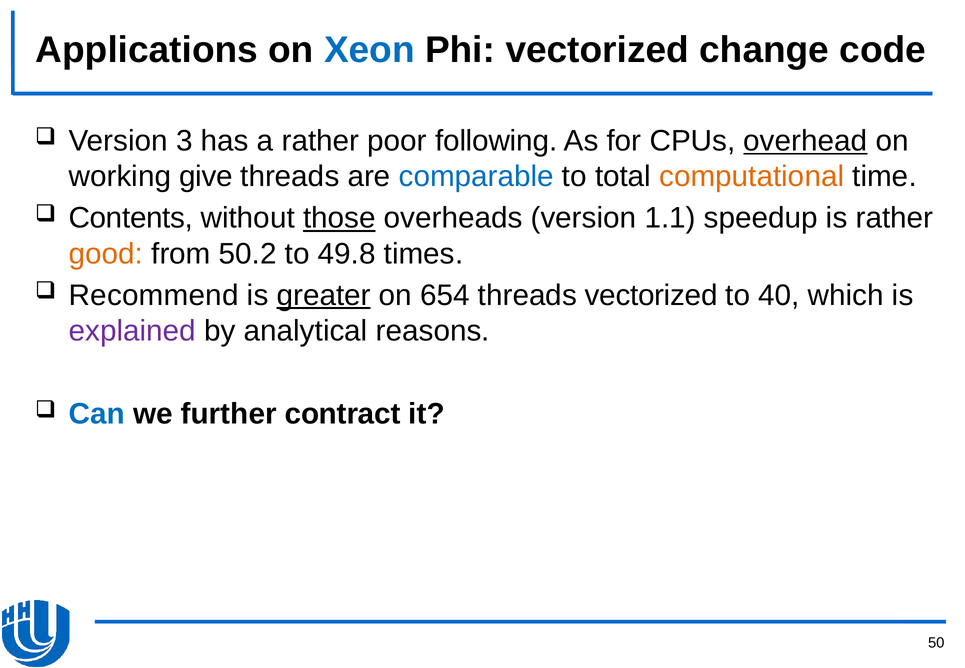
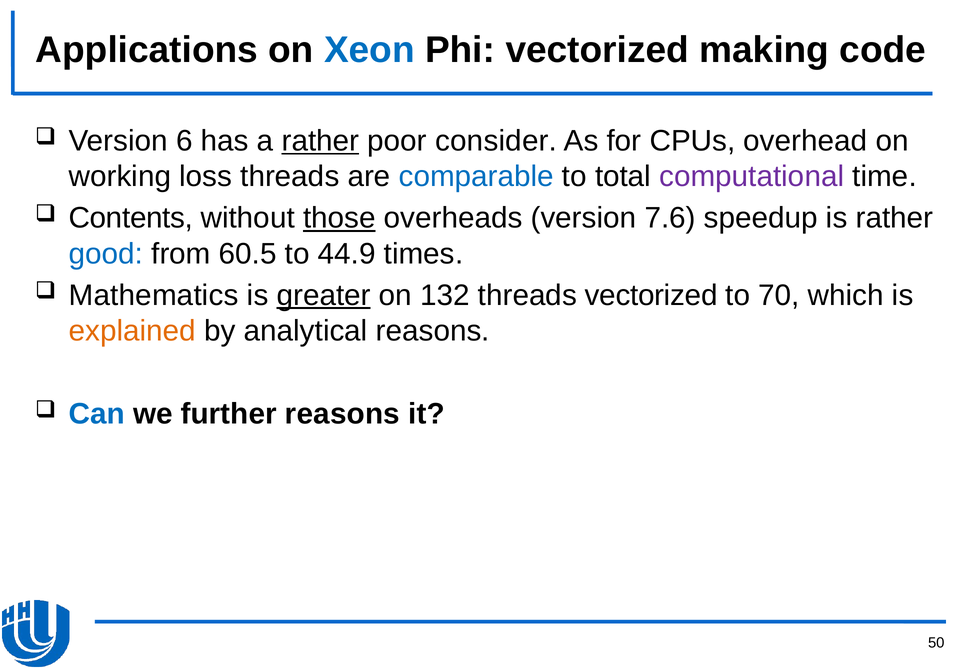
change: change -> making (764, 50)
3: 3 -> 6 (184, 141)
rather underline: none -> present (320, 141)
following: following -> consider (496, 141)
overhead underline: present -> none (805, 141)
give: give -> loss (206, 177)
computational colour: orange -> purple (752, 177)
1.1: 1.1 -> 7.6 (670, 218)
good colour: orange -> blue (106, 254)
50.2: 50.2 -> 60.5 (248, 254)
49.8: 49.8 -> 44.9 (347, 254)
Recommend: Recommend -> Mathematics (154, 295)
654: 654 -> 132 (445, 295)
40: 40 -> 70 (779, 295)
explained colour: purple -> orange (132, 331)
further contract: contract -> reasons (342, 414)
